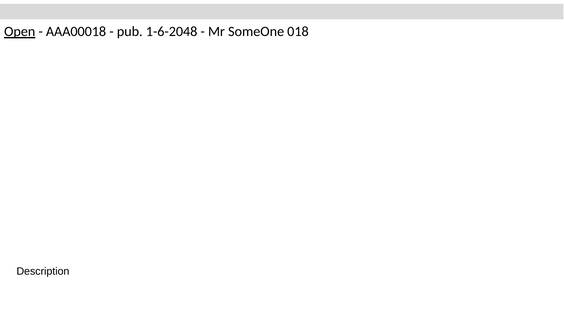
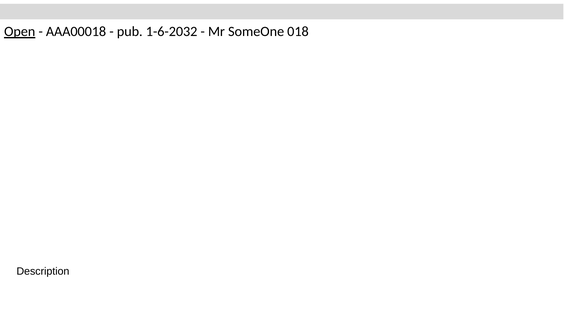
1-6-2048: 1-6-2048 -> 1-6-2032 (172, 32)
